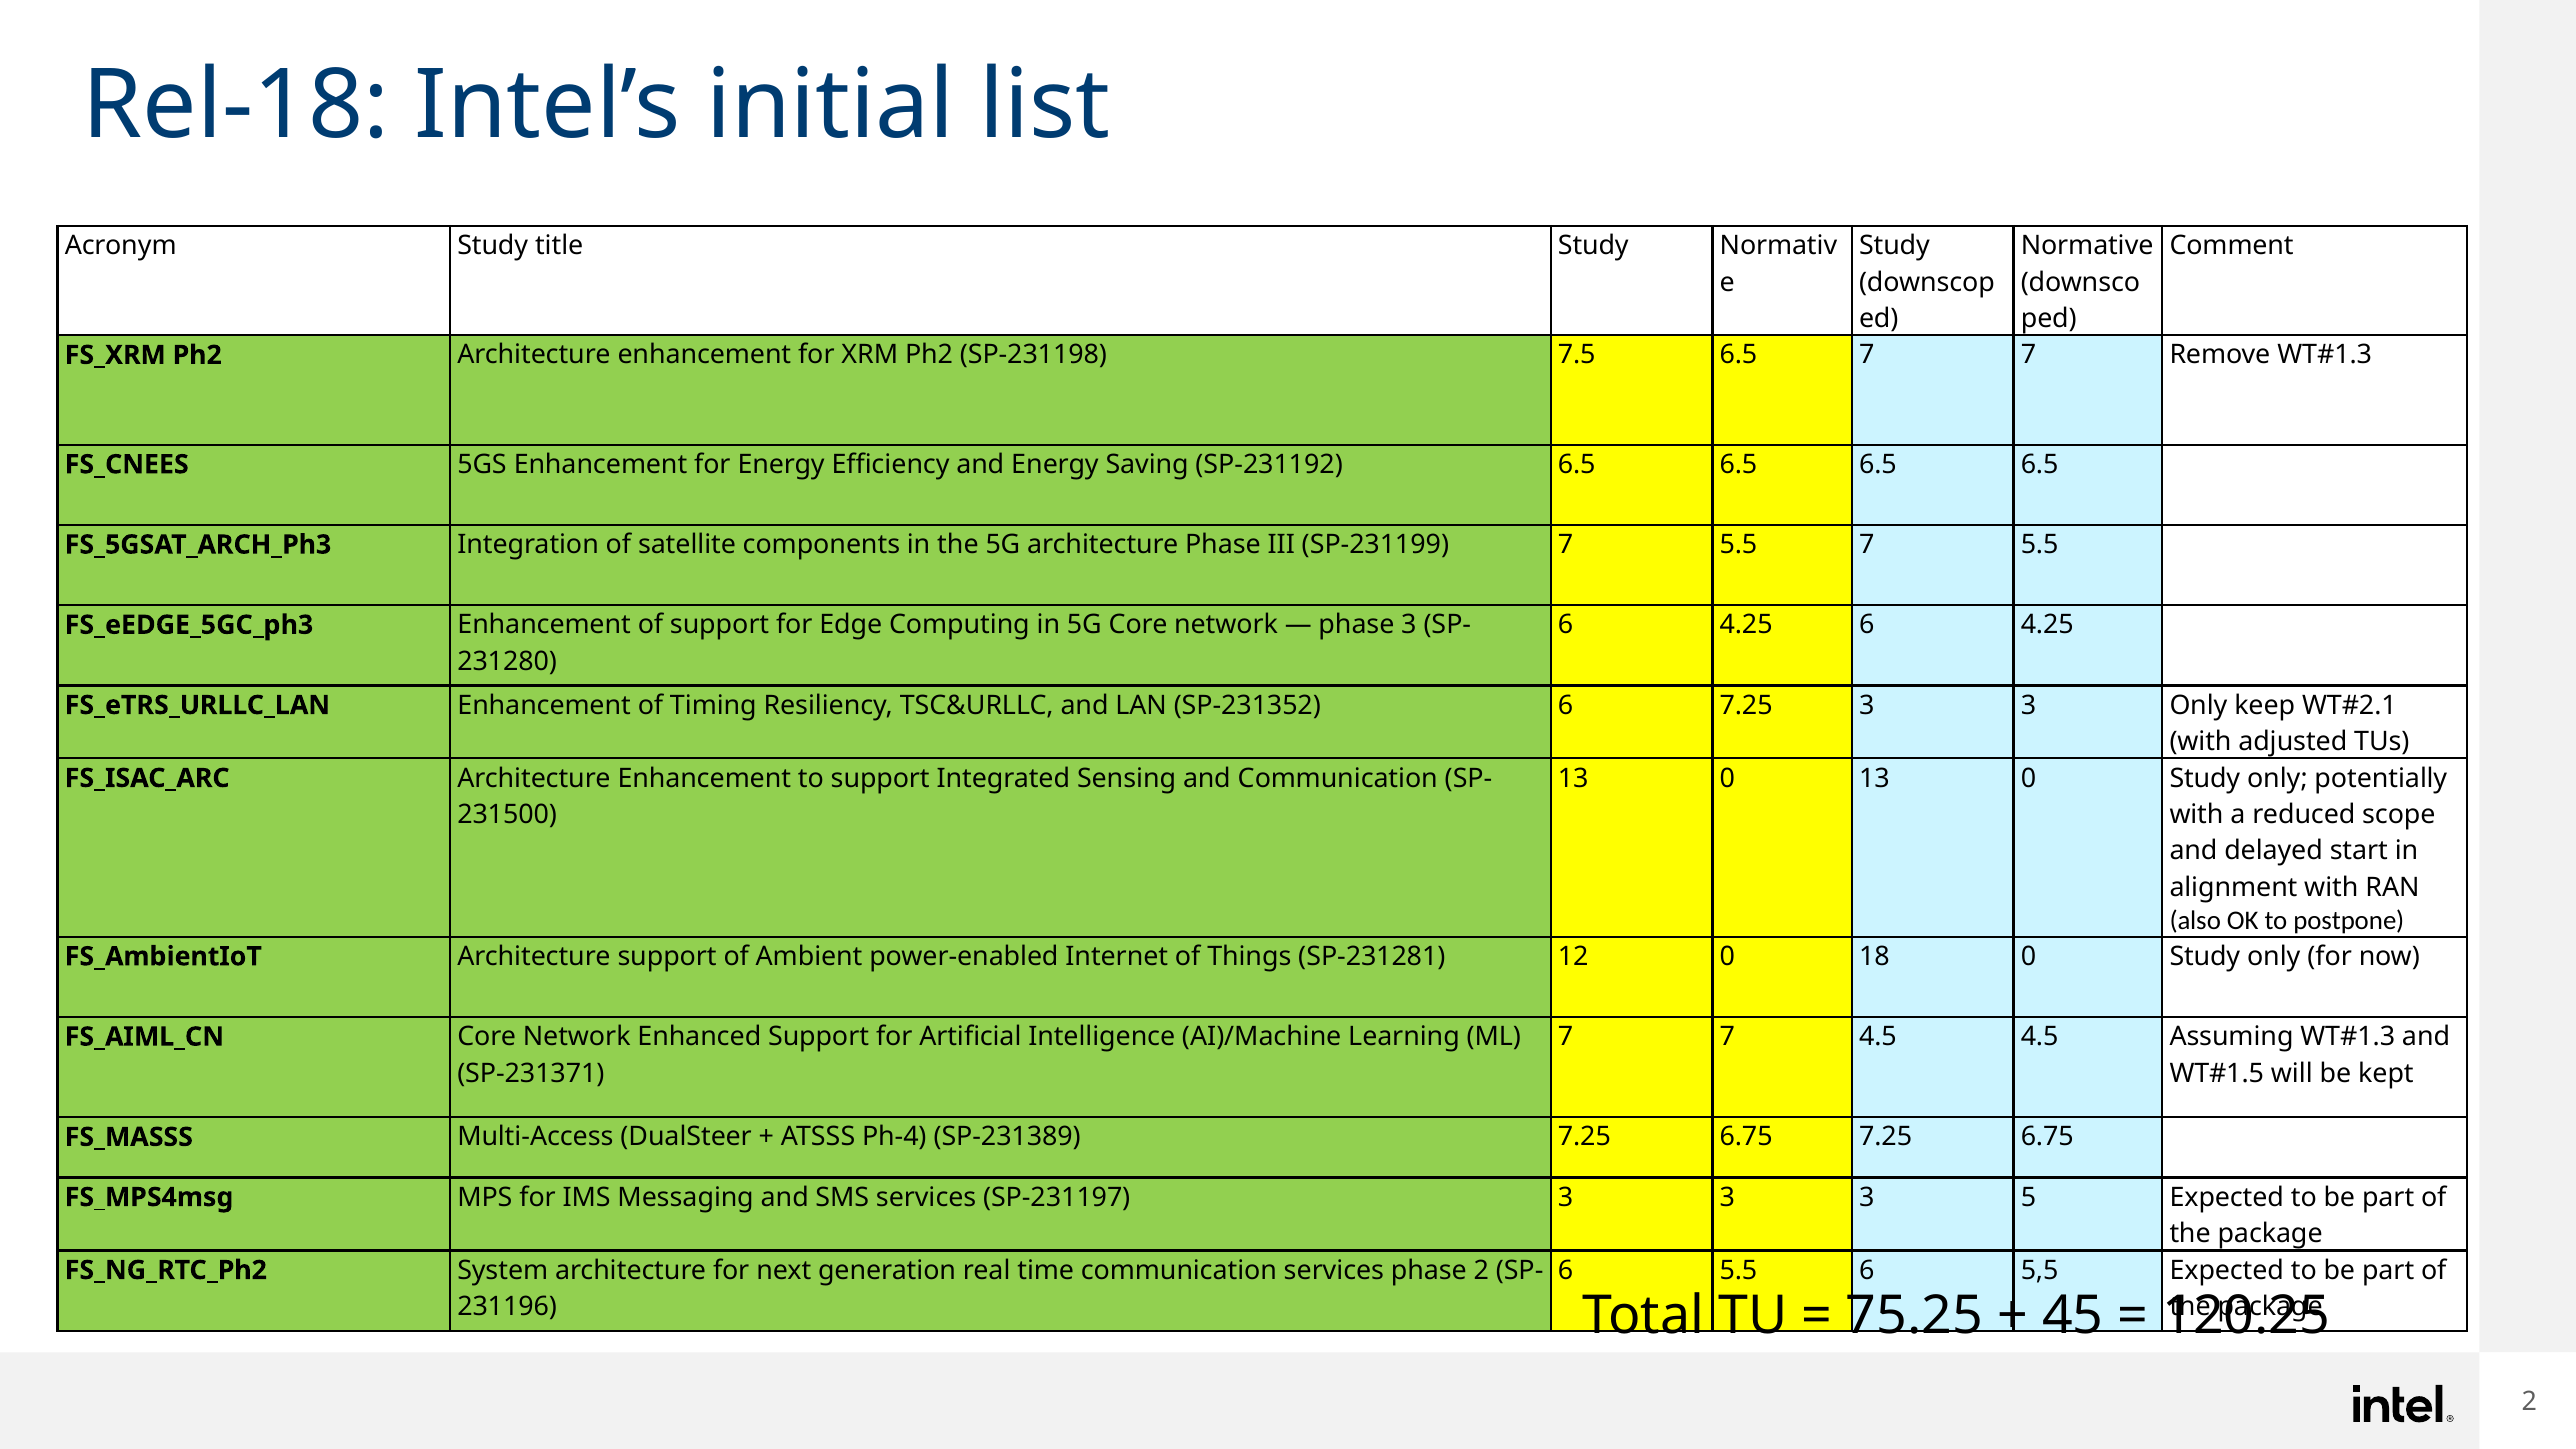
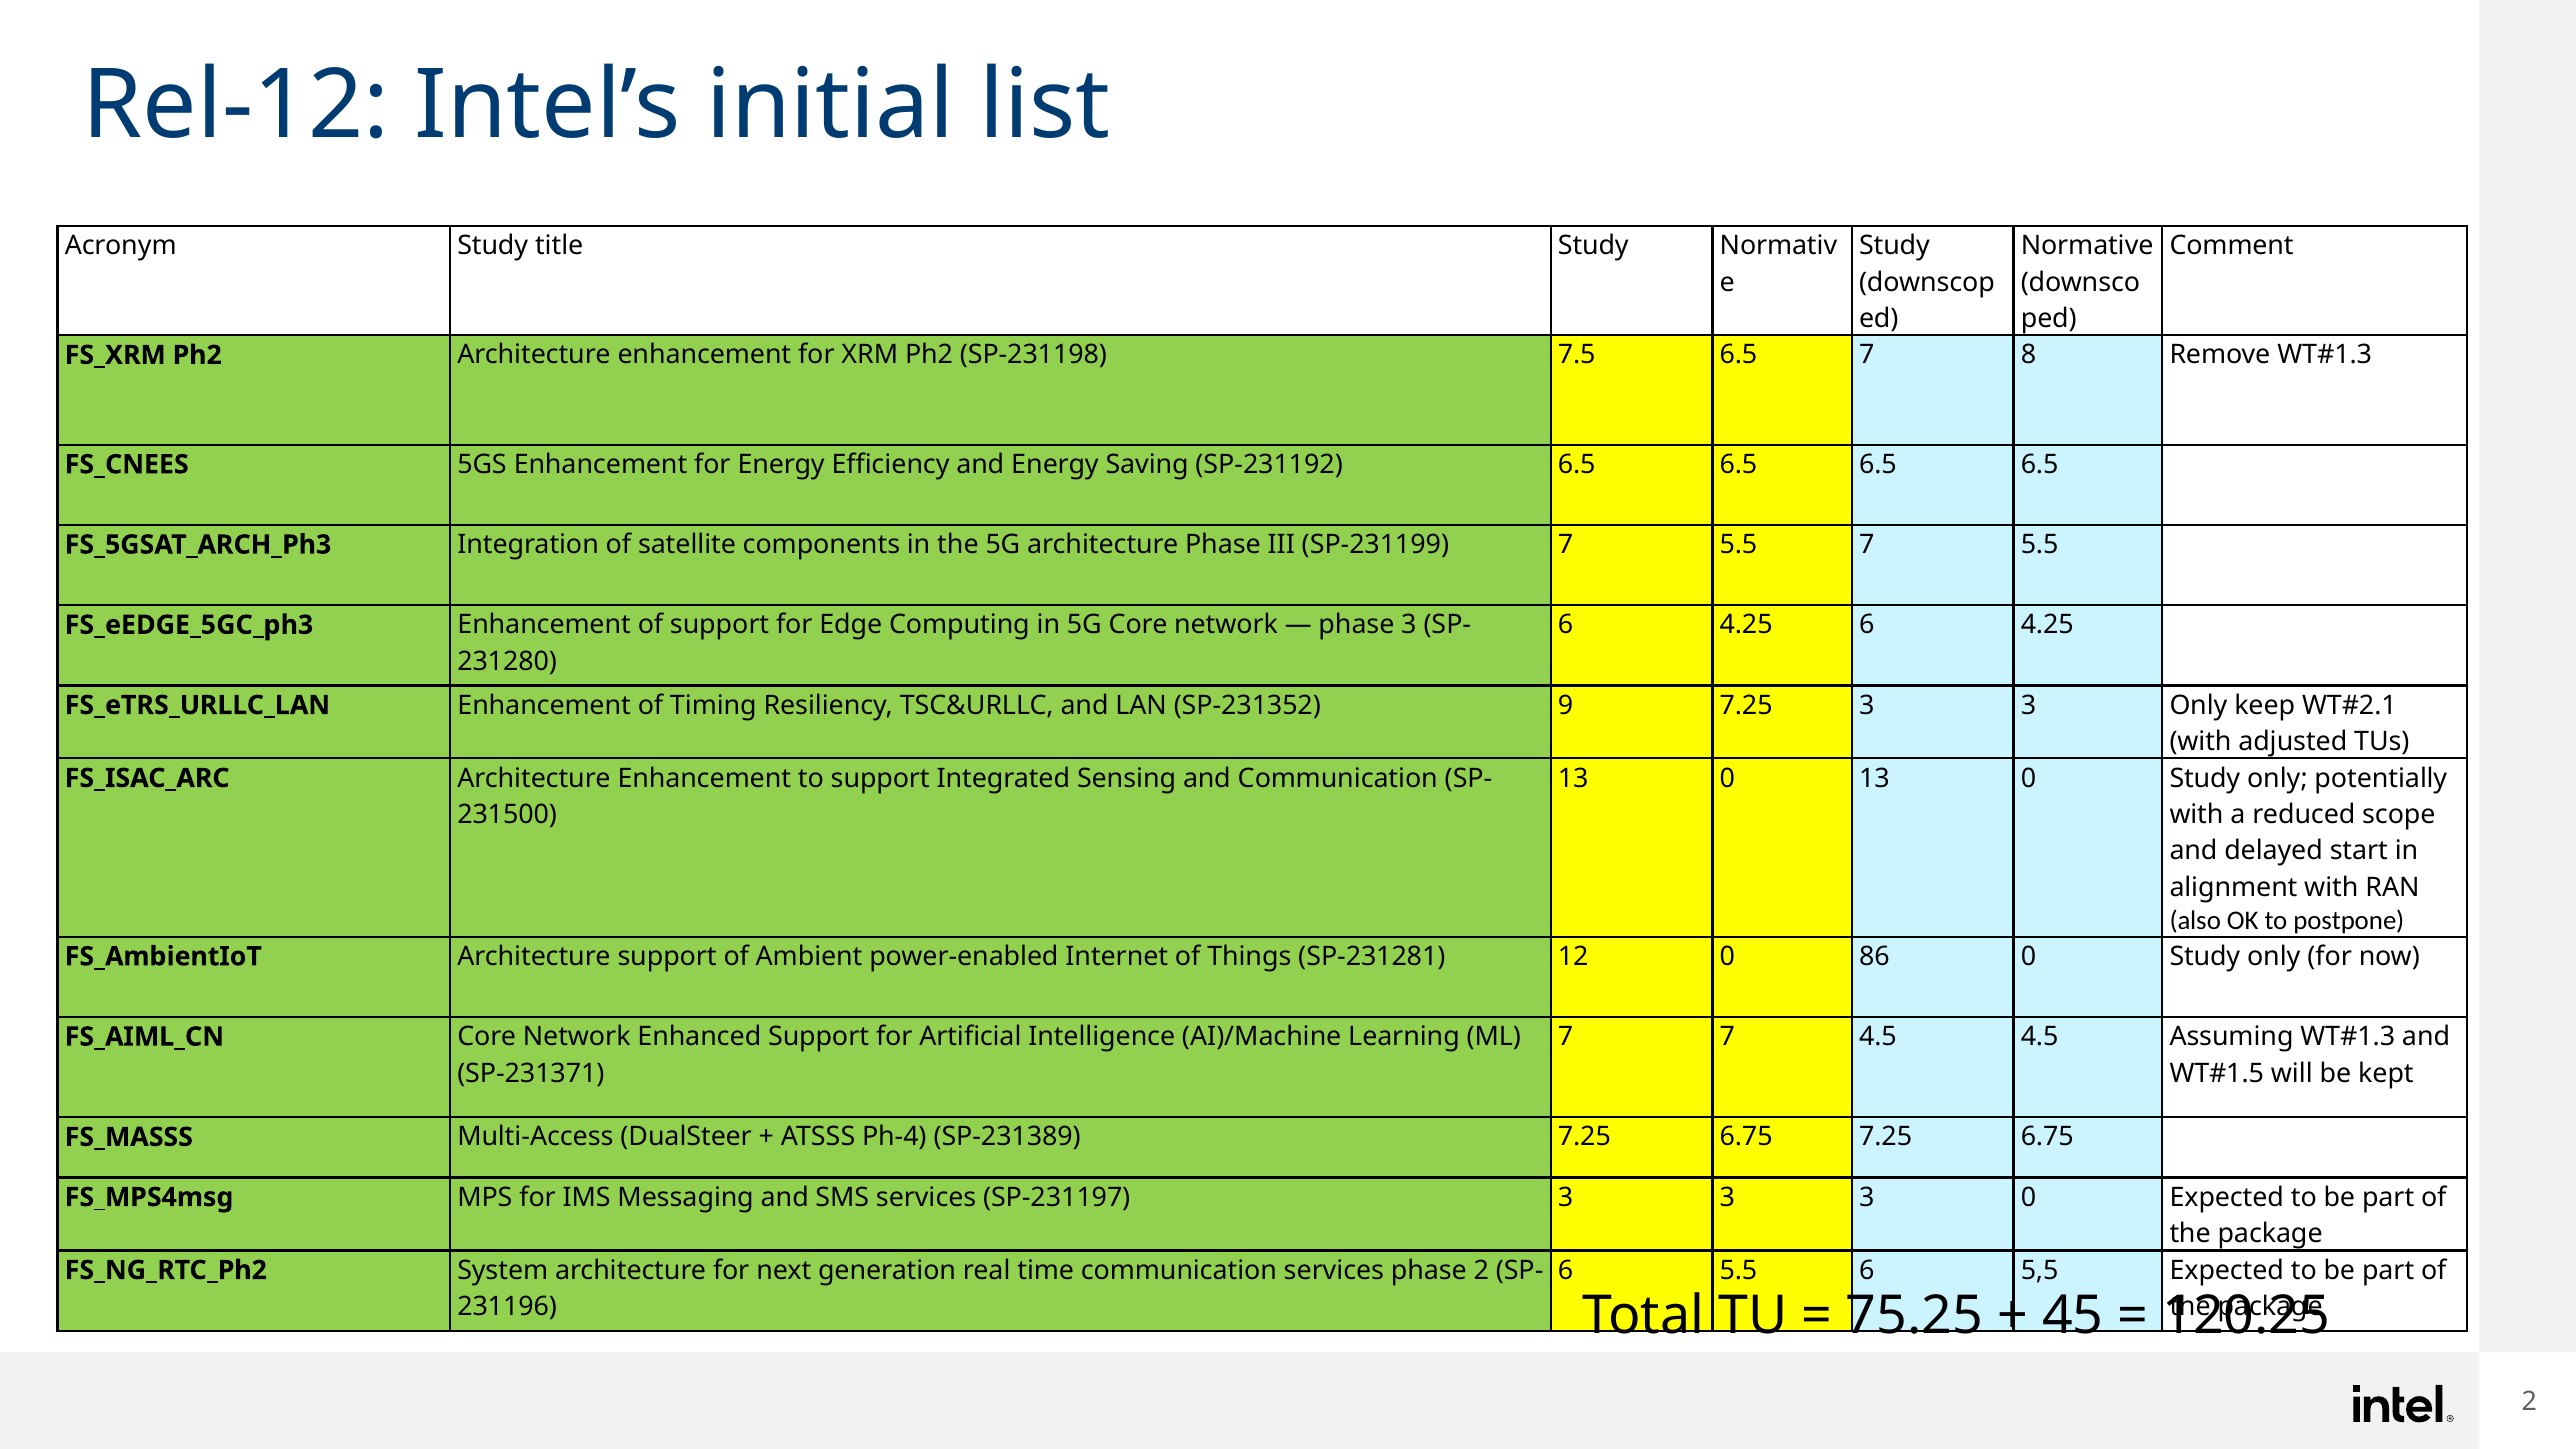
Rel-18: Rel-18 -> Rel-12 (236, 106)
6.5 7 7: 7 -> 8 (2029, 355)
SP-231352 6: 6 -> 9 (1566, 705)
18: 18 -> 86 (1874, 957)
3 5: 5 -> 0 (2029, 1197)
